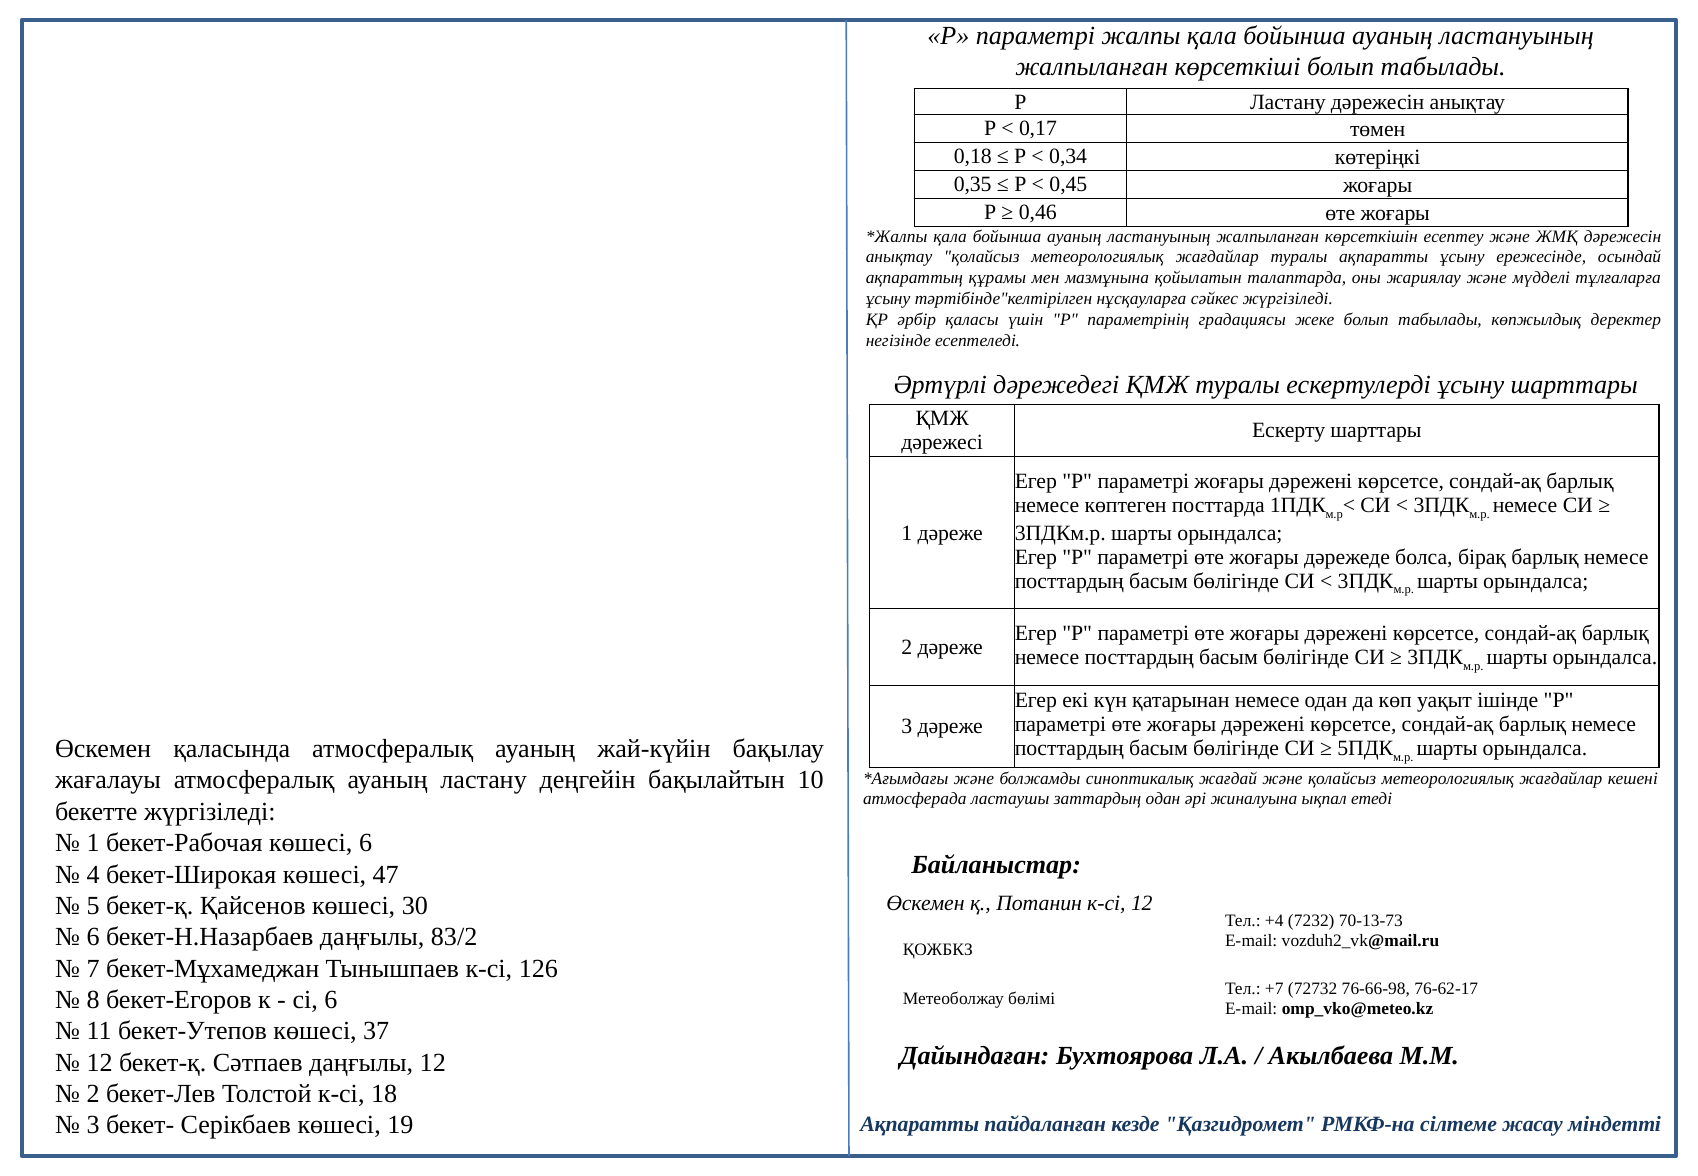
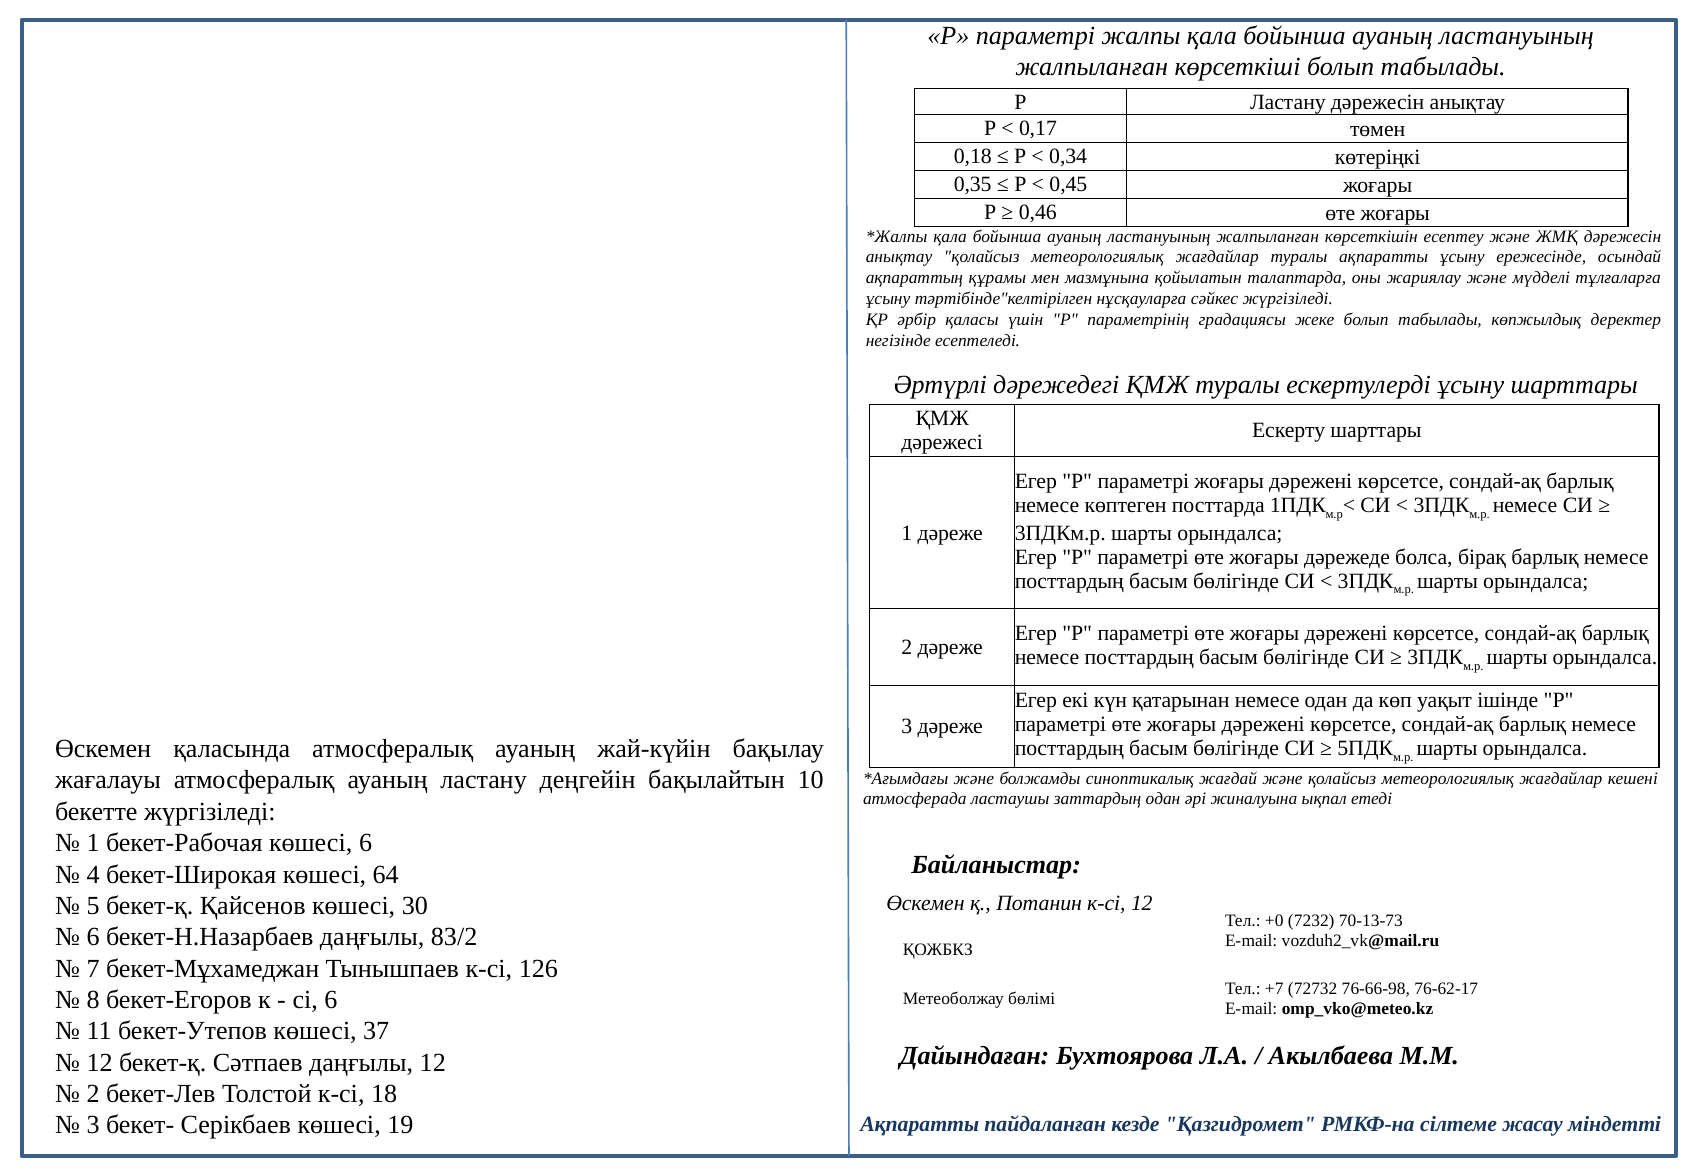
47: 47 -> 64 (386, 874)
+4: +4 -> +0 (1274, 921)
